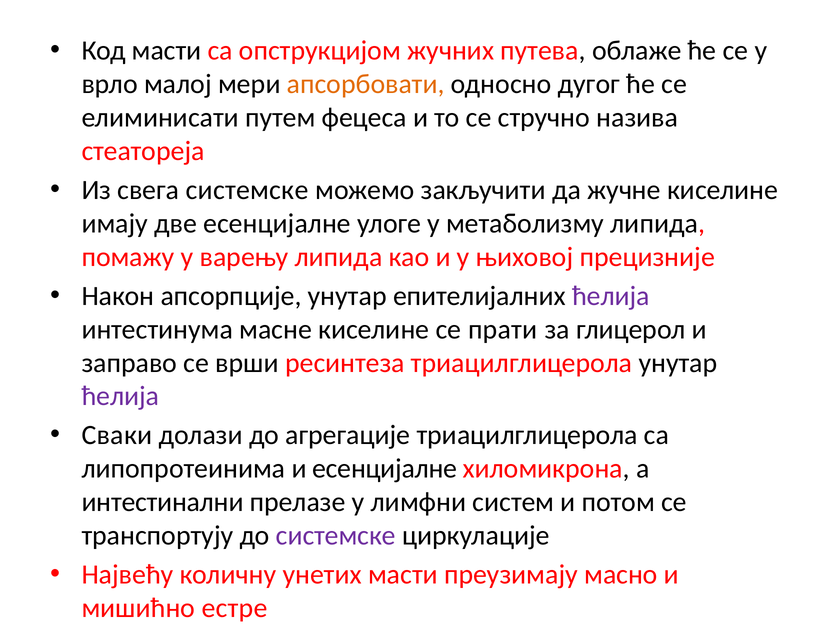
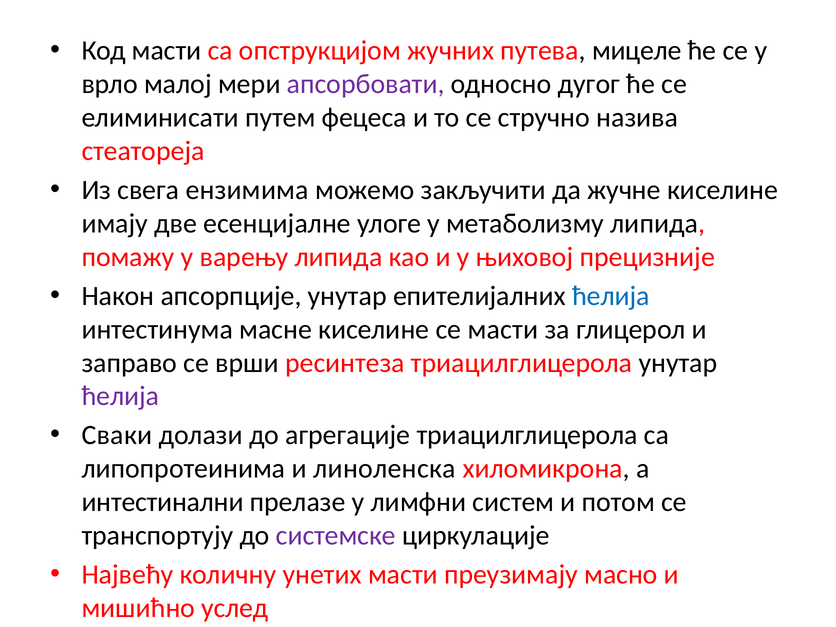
облаже: облаже -> мицеле (637, 51)
апсорбовати colour: orange -> purple (366, 84)
свега системске: системске -> ензимима (247, 190)
ћелија colour: purple -> blue (611, 296)
се прати: прати -> масти (503, 329)
и есенцијалне: есенцијалне -> линоленска (384, 469)
естре: естре -> услед (235, 608)
